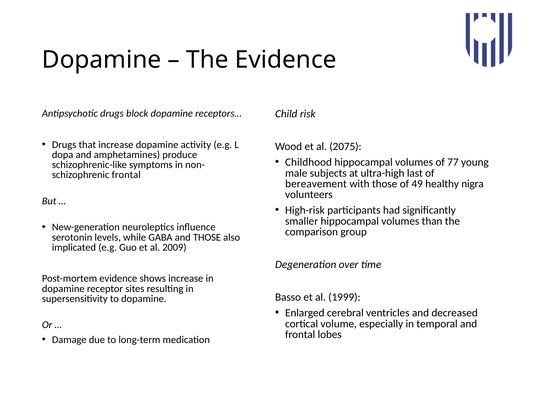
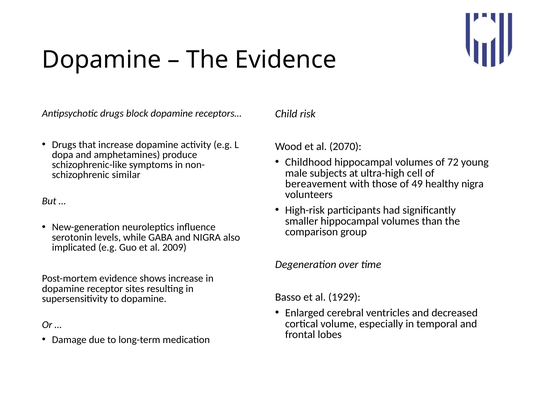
2075: 2075 -> 2070 (345, 147)
77: 77 -> 72 (453, 163)
last: last -> cell (415, 173)
frontal: frontal -> similar (126, 175)
and THOSE: THOSE -> NIGRA (207, 238)
1999: 1999 -> 1929 (344, 298)
